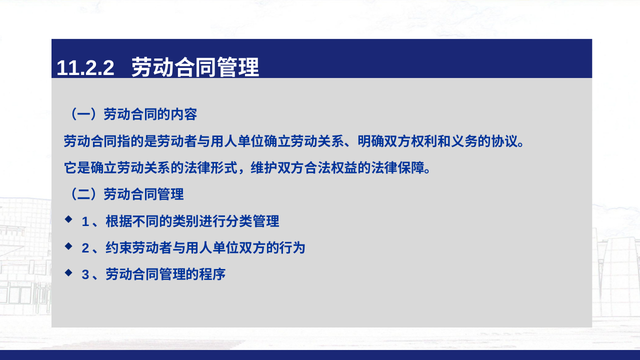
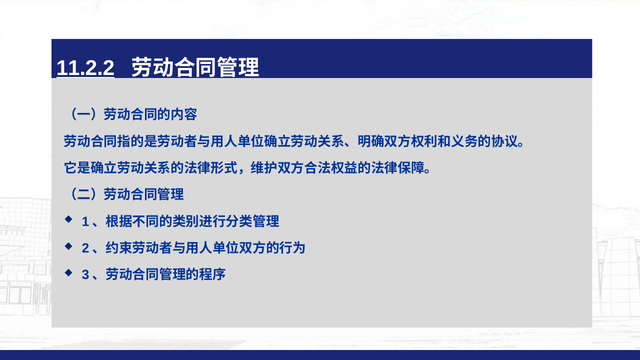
11.2.2 underline: none -> present (85, 68)
